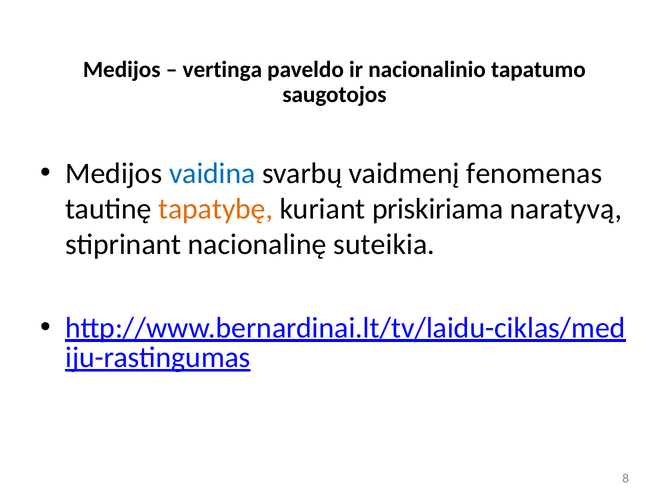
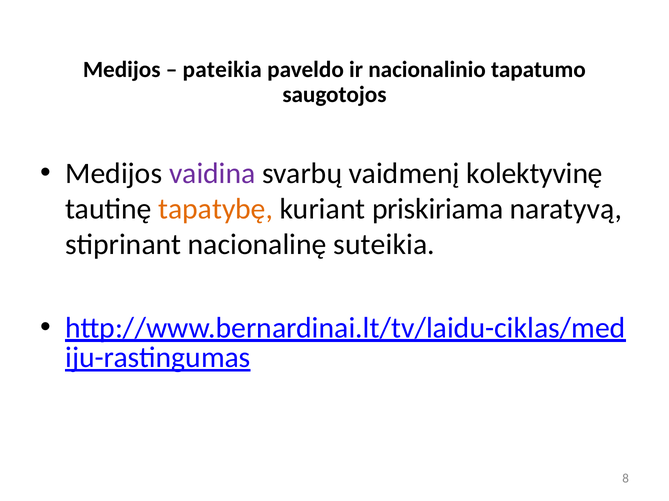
vertinga: vertinga -> pateikia (222, 69)
vaidina colour: blue -> purple (212, 174)
fenomenas: fenomenas -> kolektyvinę (535, 174)
